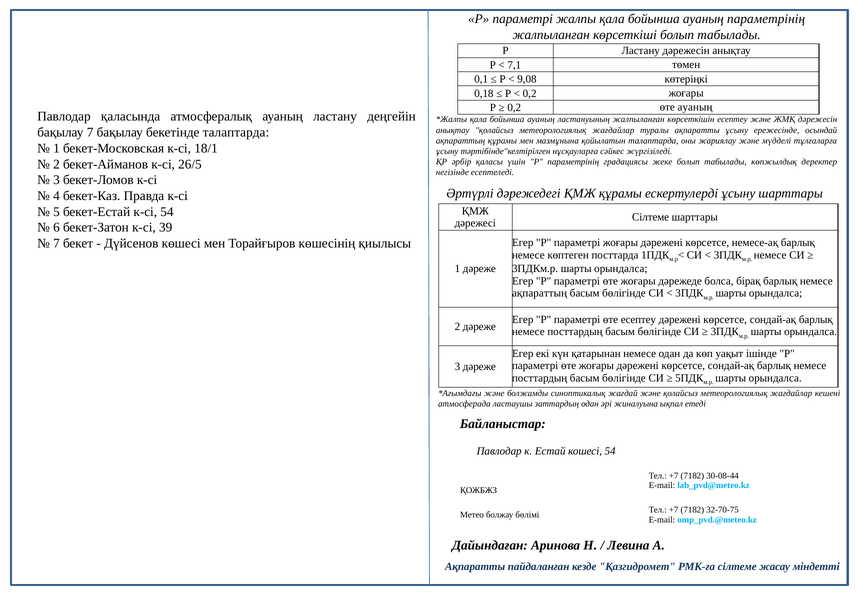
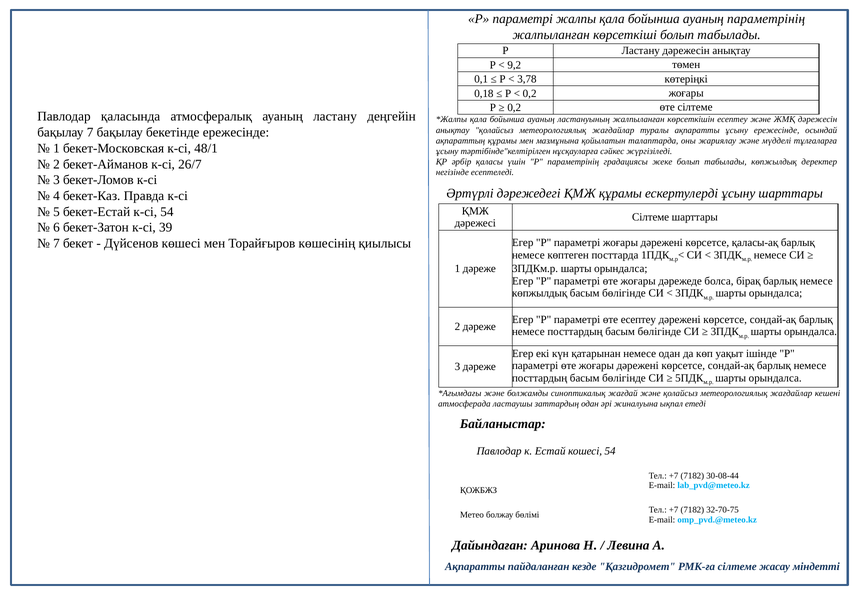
7,1: 7,1 -> 9,2 (514, 65)
9,08: 9,08 -> 3,78 (527, 79)
өте ауаның: ауаның -> сілтеме (695, 107)
бекетінде талаптарда: талаптарда -> ережесінде (236, 132)
18/1: 18/1 -> 48/1 (206, 148)
26/5: 26/5 -> 26/7 (190, 164)
немесе-ақ: немесе-ақ -> қаласы-ақ (755, 243)
ақпараттың: ақпараттың -> көпжылдық (540, 293)
